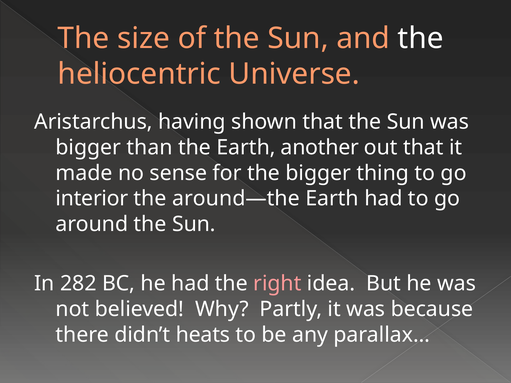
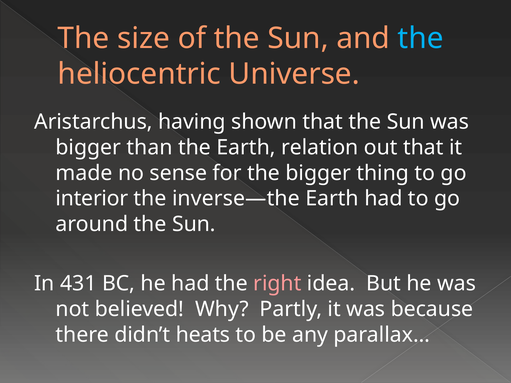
the colour: white -> light blue (421, 38)
another: another -> relation (320, 148)
around—the: around—the -> inverse—the (236, 199)
282: 282 -> 431 (78, 284)
